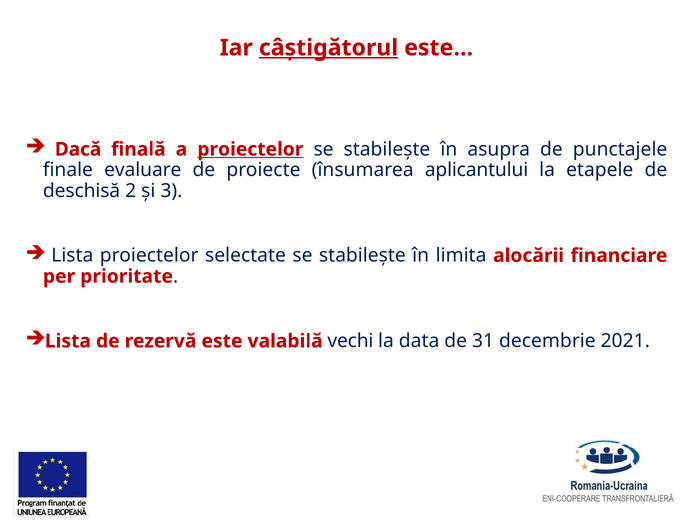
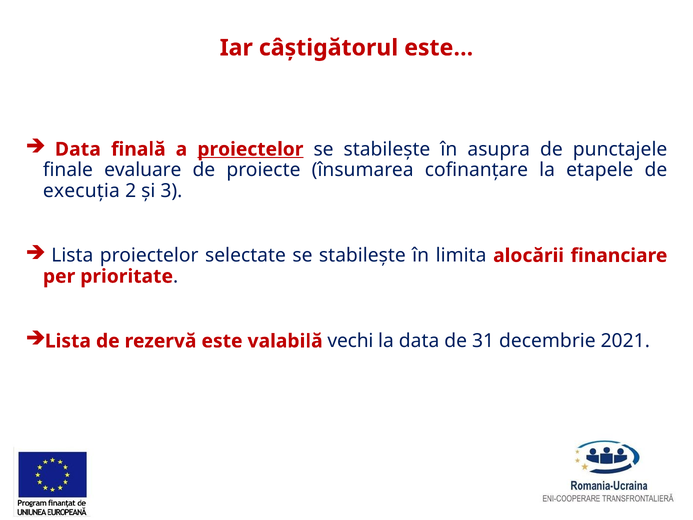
câștigătorul underline: present -> none (329, 48)
Dacă: Dacă -> Data (78, 149)
aplicantului: aplicantului -> cofinanțare (476, 170)
deschisă: deschisă -> execuția (81, 191)
